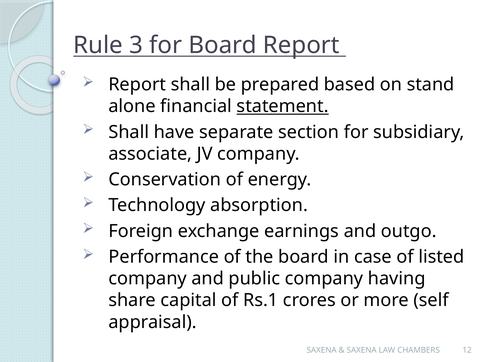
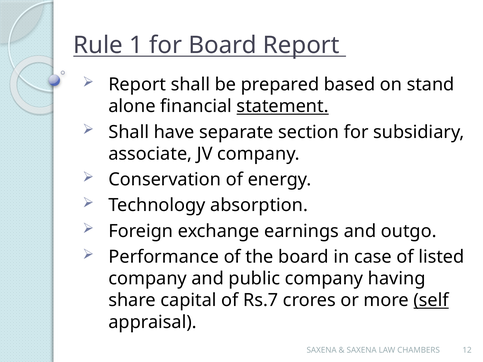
3: 3 -> 1 (136, 45)
Rs.1: Rs.1 -> Rs.7 (261, 301)
self underline: none -> present (431, 301)
